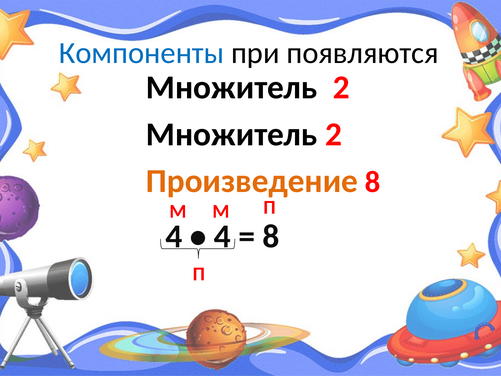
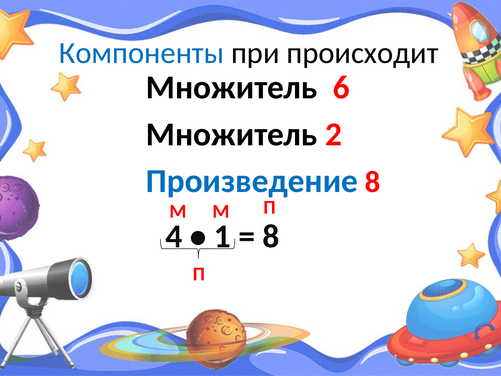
появляются: появляются -> происходит (363, 53)
2: 2 -> 6 (341, 88)
Произведение colour: orange -> blue (252, 181)
4: 4 -> 1 (222, 236)
